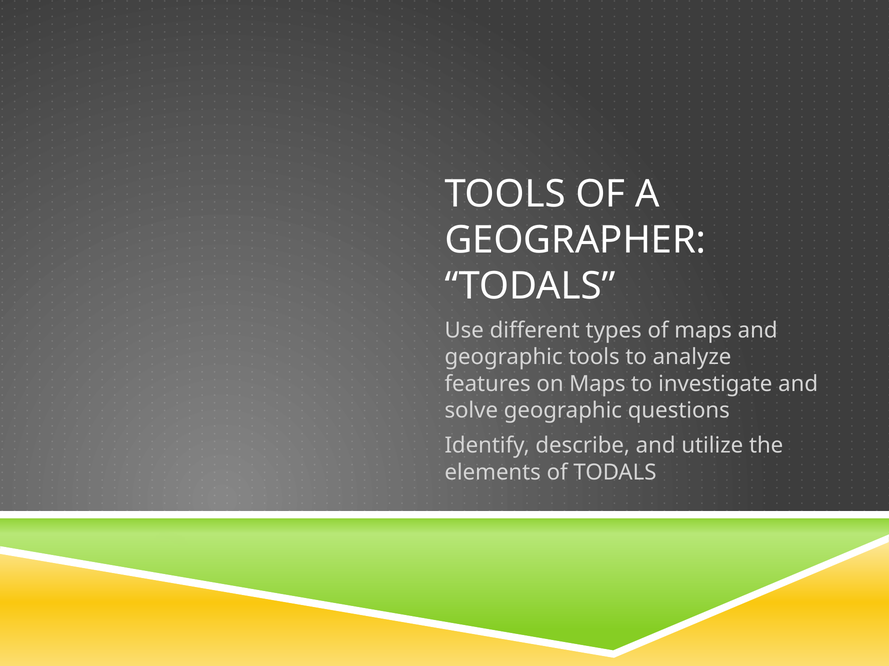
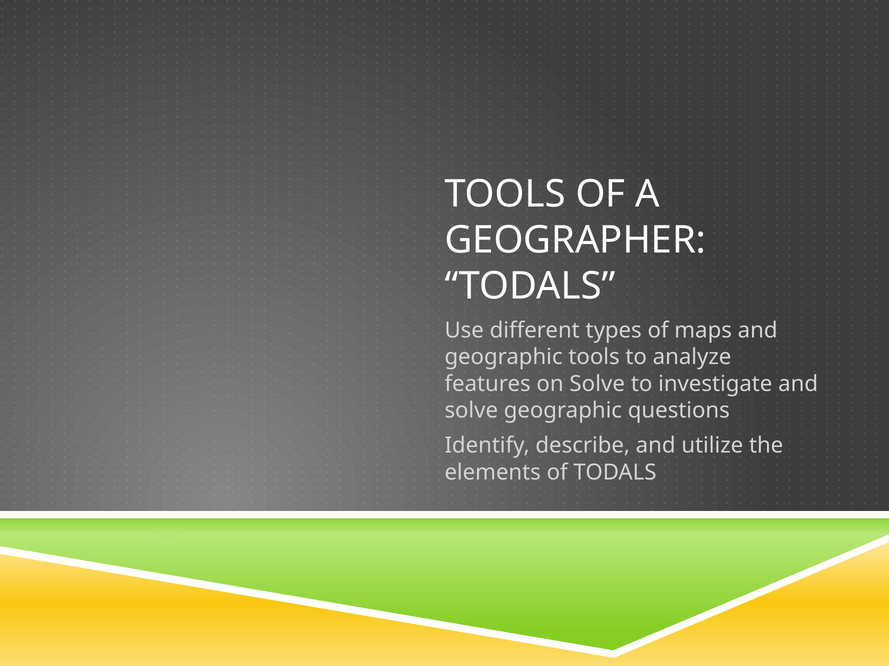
on Maps: Maps -> Solve (597, 384)
